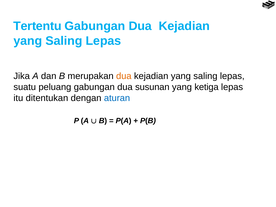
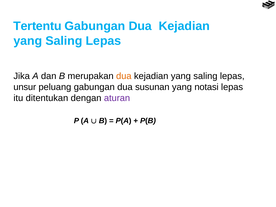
suatu: suatu -> unsur (25, 87)
ketiga: ketiga -> notasi (207, 87)
aturan colour: blue -> purple (117, 98)
